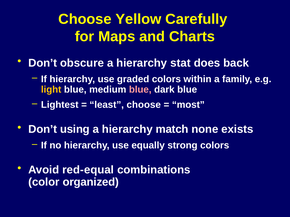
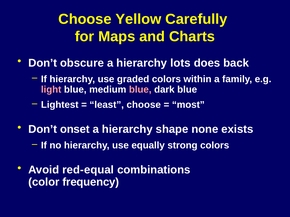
stat: stat -> lots (180, 63)
light colour: yellow -> pink (51, 90)
using: using -> onset (75, 129)
match: match -> shape (172, 129)
organized: organized -> frequency (91, 182)
